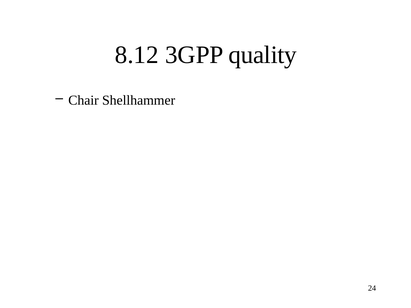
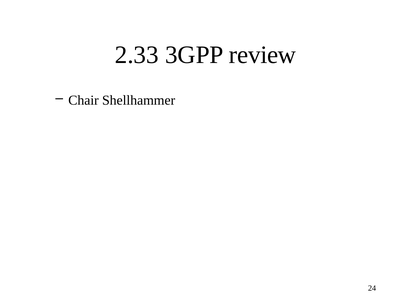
8.12: 8.12 -> 2.33 (137, 55)
quality: quality -> review (263, 55)
